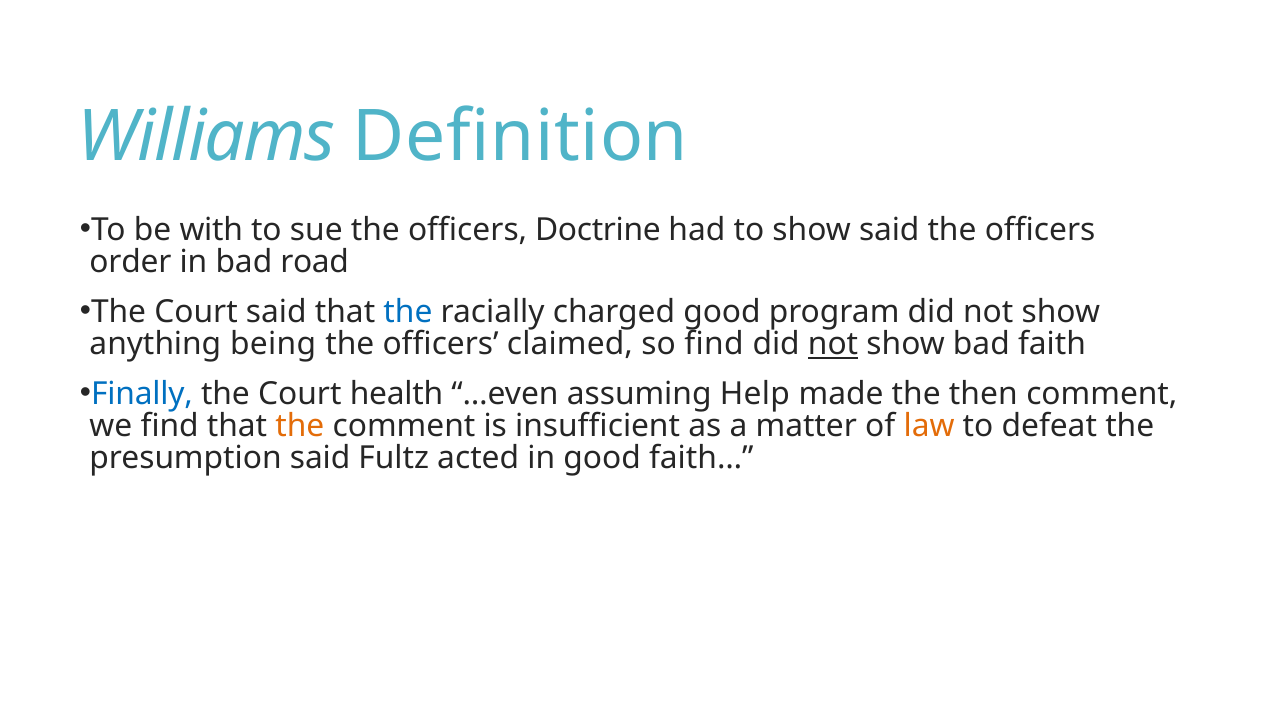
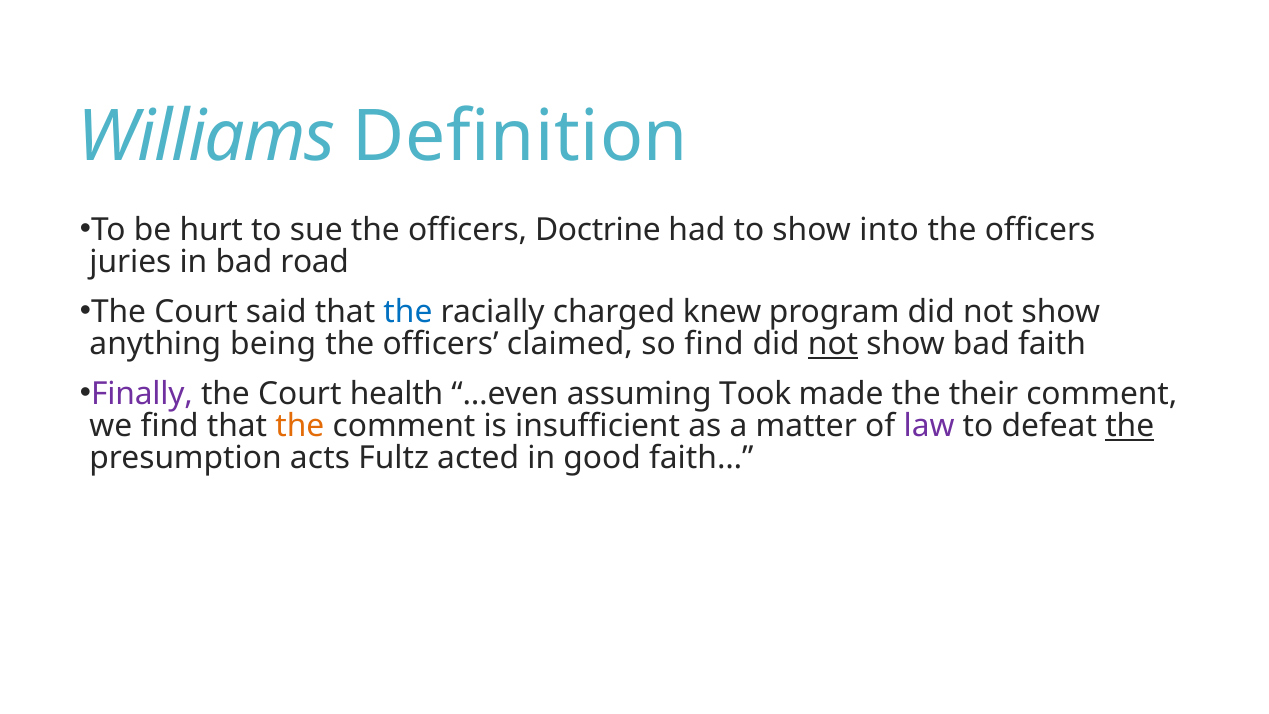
with: with -> hurt (211, 230)
show said: said -> into (889, 230)
order: order -> juries (130, 262)
charged good: good -> knew (722, 312)
Finally colour: blue -> purple (142, 393)
Help: Help -> Took (755, 393)
then: then -> their (984, 393)
law colour: orange -> purple (929, 426)
the underline: none -> present (1130, 426)
presumption said: said -> acts (320, 458)
